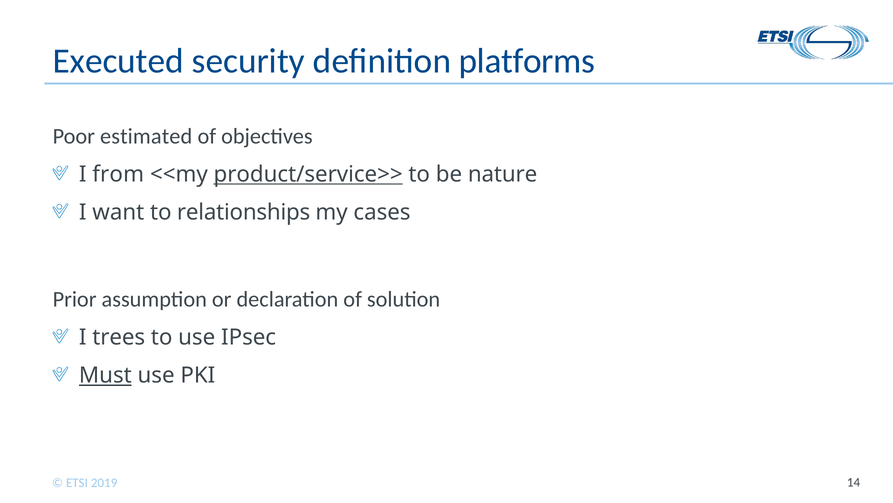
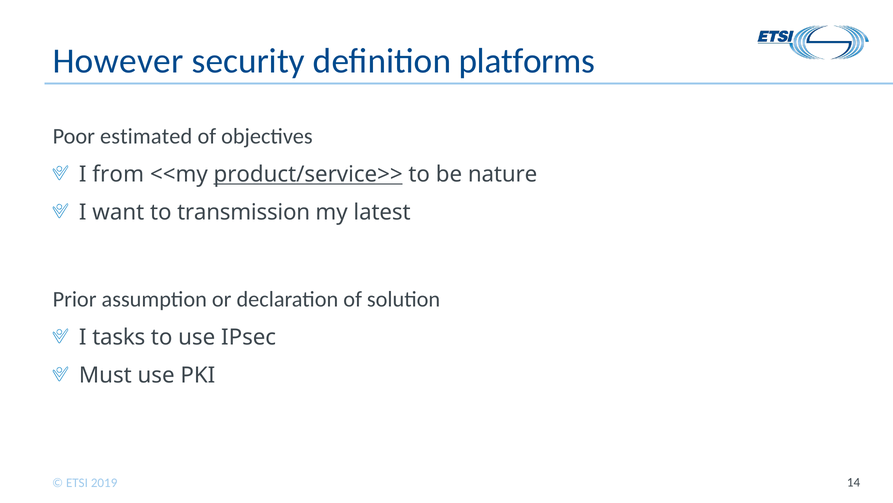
Executed: Executed -> However (118, 61)
relationships: relationships -> transmission (244, 212)
cases: cases -> latest (382, 212)
trees: trees -> tasks (119, 337)
Must underline: present -> none (105, 375)
